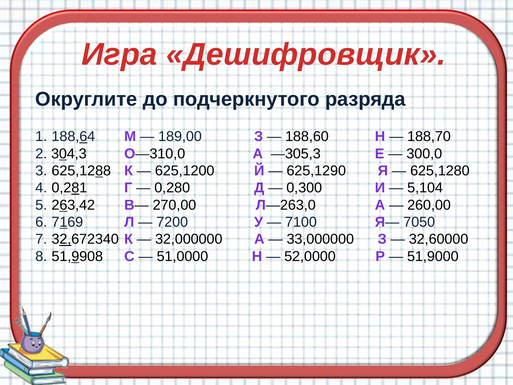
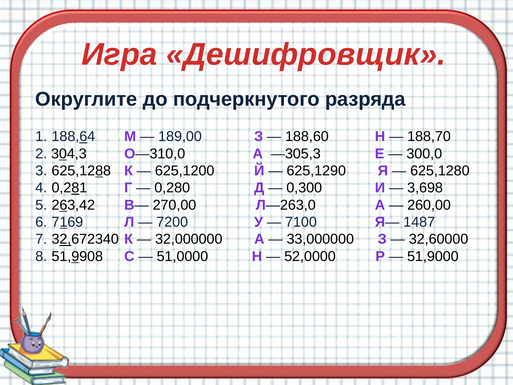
5,104: 5,104 -> 3,698 (425, 188)
7050: 7050 -> 1487 (419, 222)
